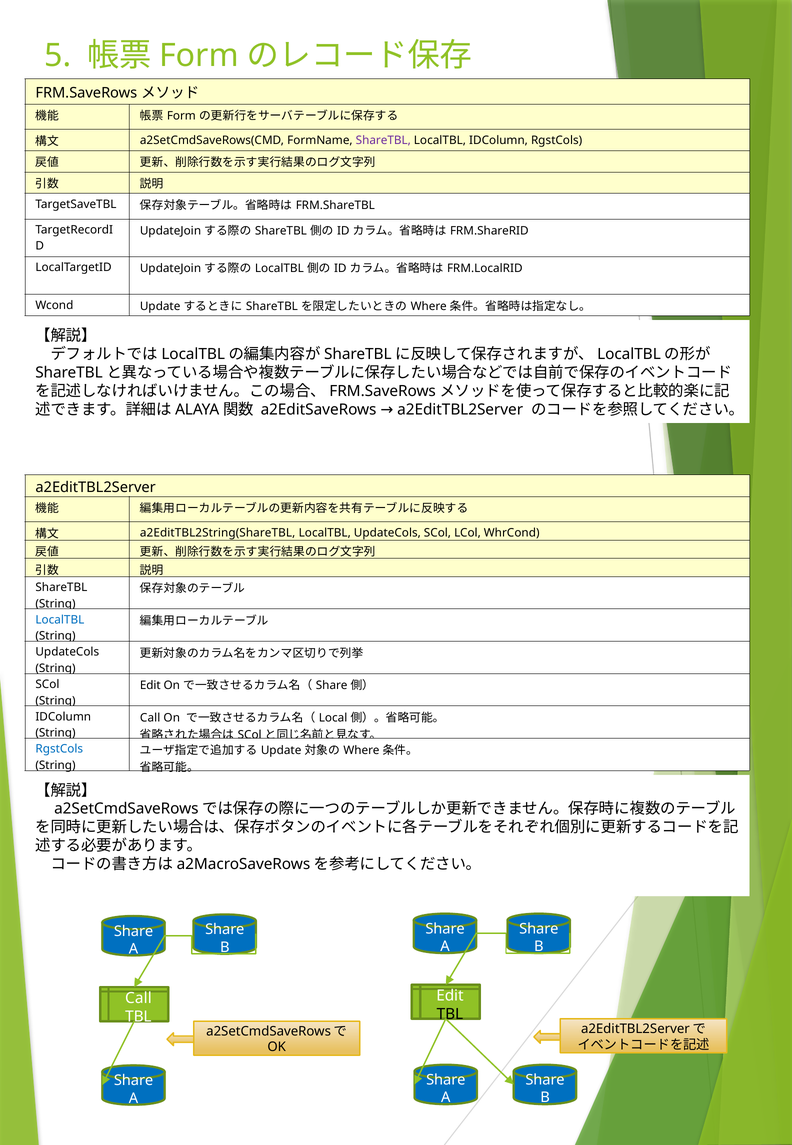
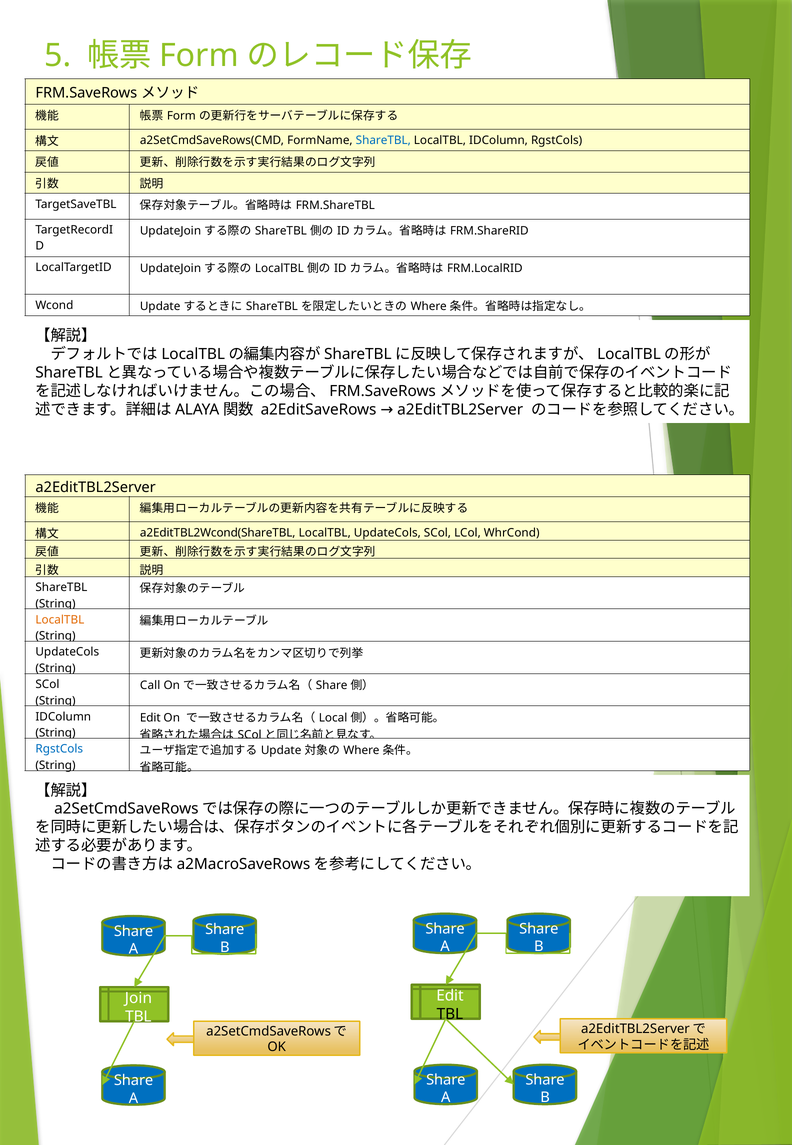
ShareTBL colour: purple -> blue (383, 140)
a2EditTBL2String(ShareTBL: a2EditTBL2String(ShareTBL -> a2EditTBL2Wcond(ShareTBL (218, 532)
LocalTBL colour: blue -> orange (60, 619)
Edit: Edit -> Call (150, 685)
Call: Call -> Edit (150, 717)
Call: Call -> Join (138, 997)
